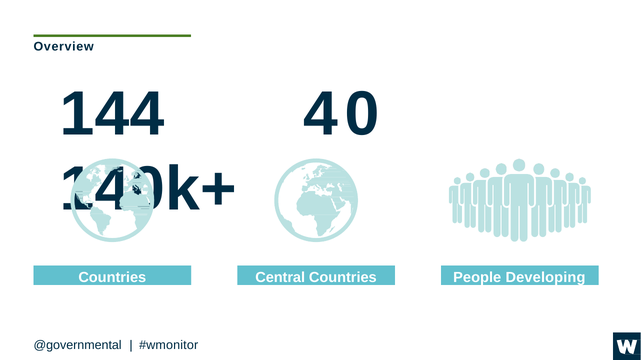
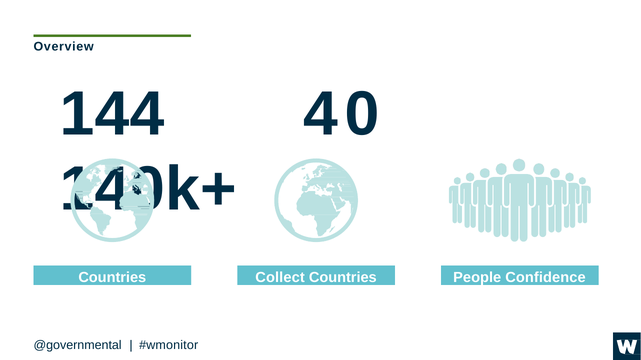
Central: Central -> Collect (280, 278)
Developing: Developing -> Confidence (546, 278)
